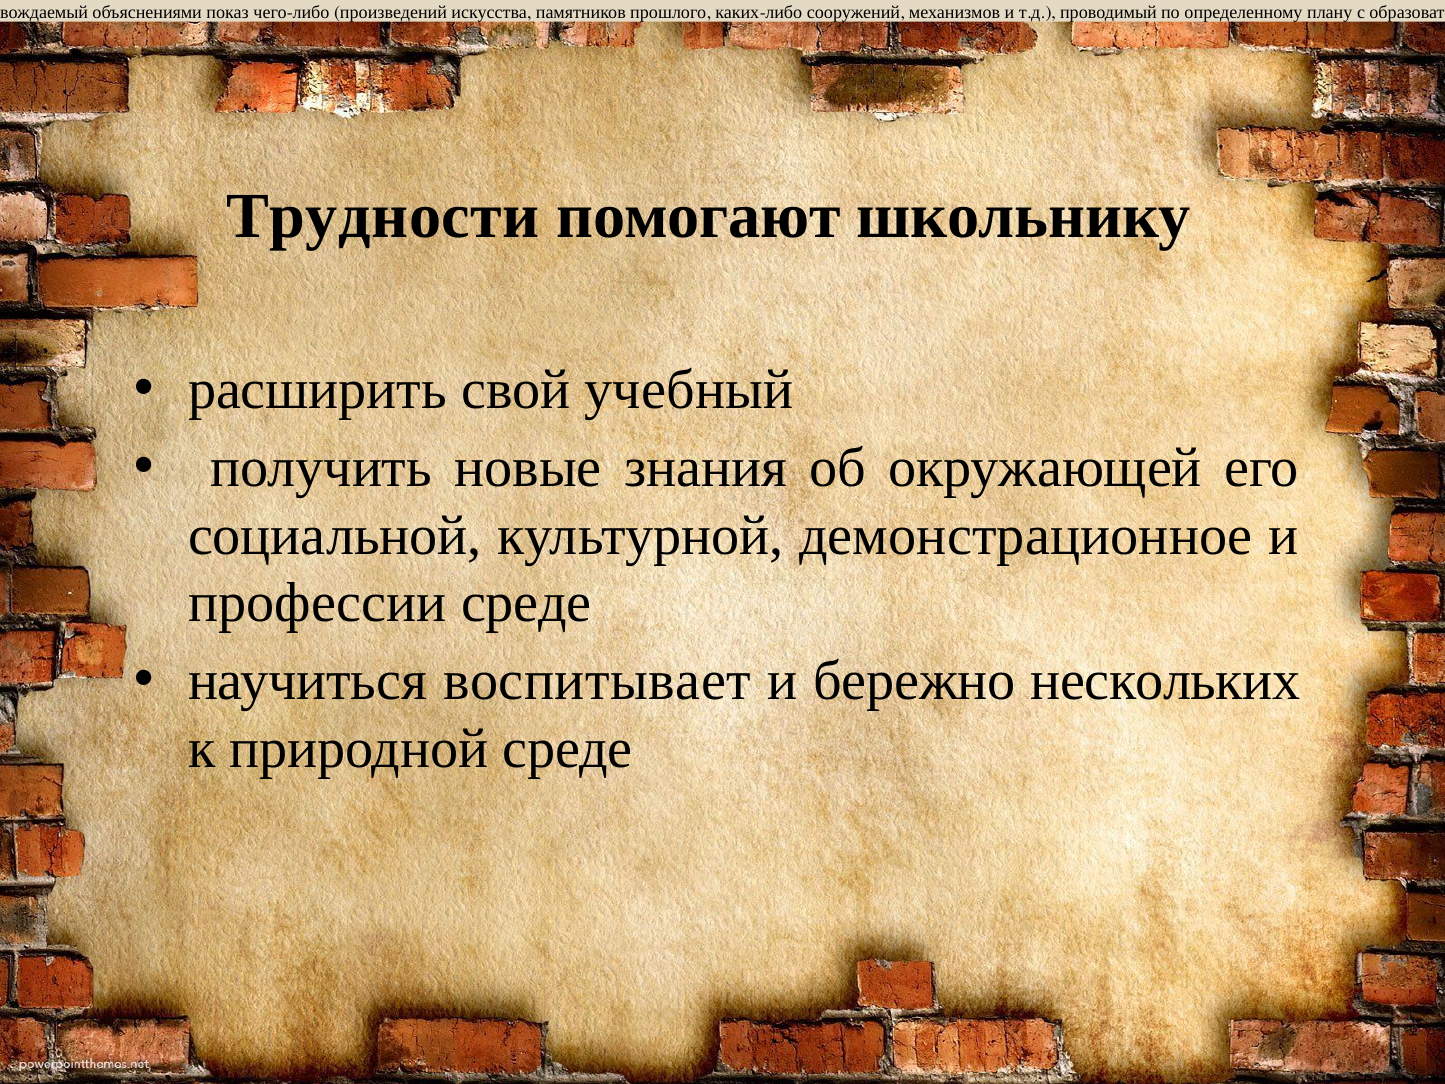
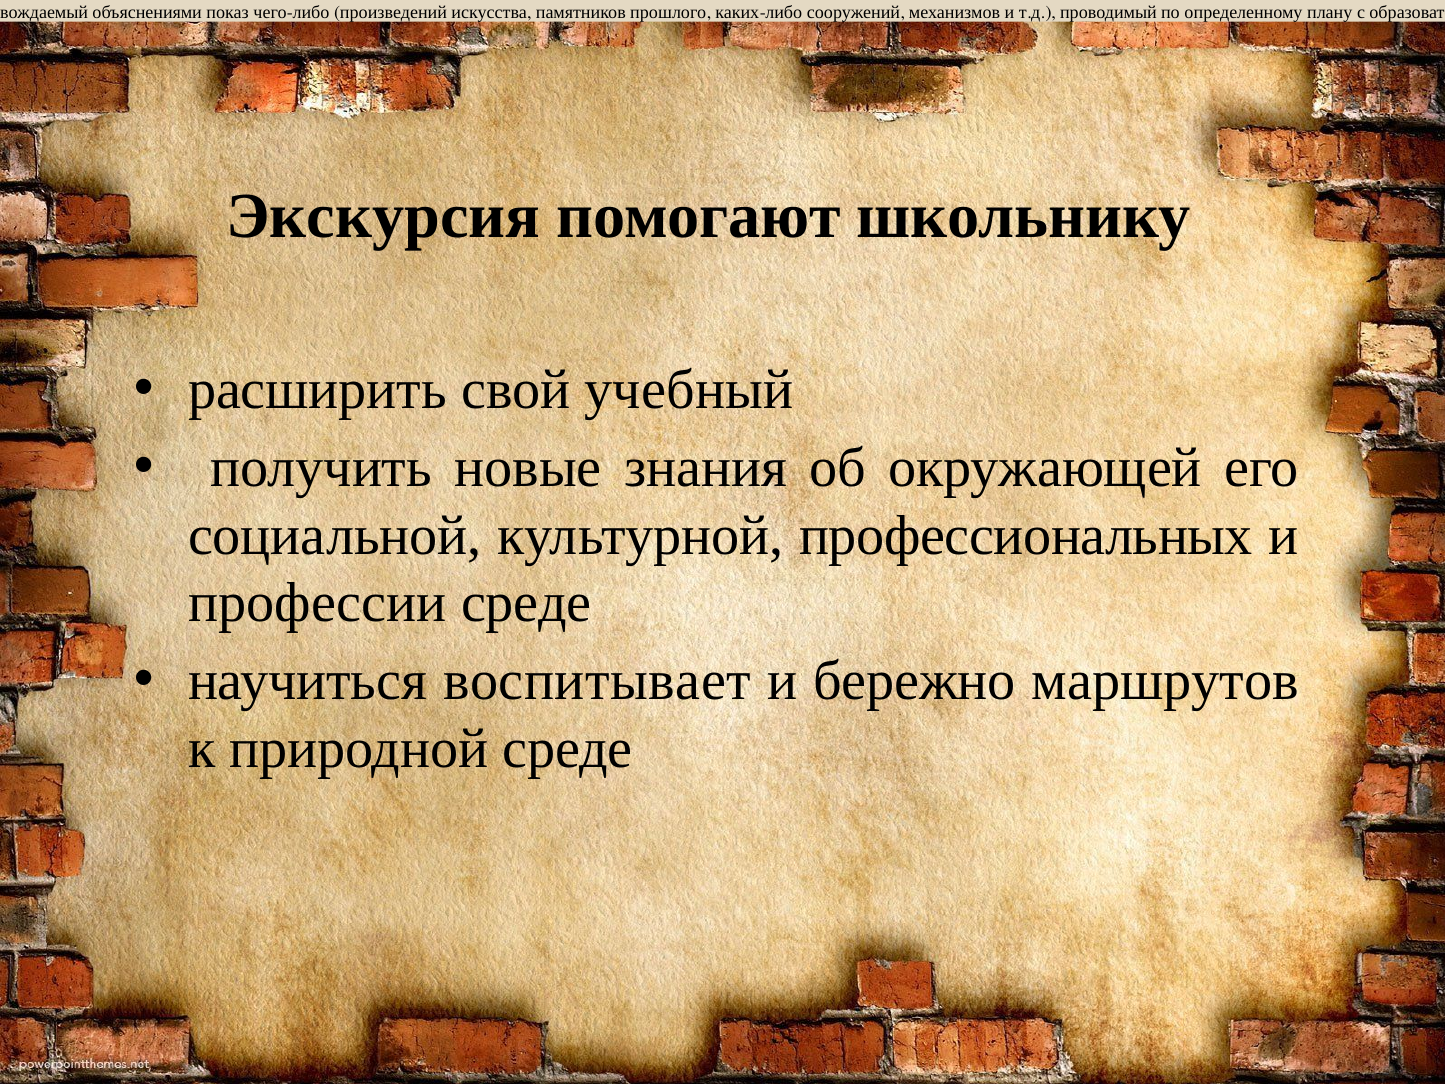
Трудности: Трудности -> Экскурсия (383, 217)
демонстрационное: демонстрационное -> профессиональных (1026, 535)
нескольких: нескольких -> маршрутов (1165, 681)
